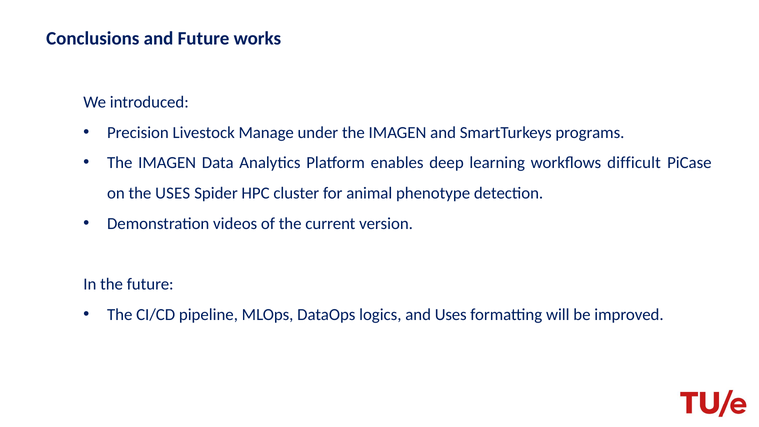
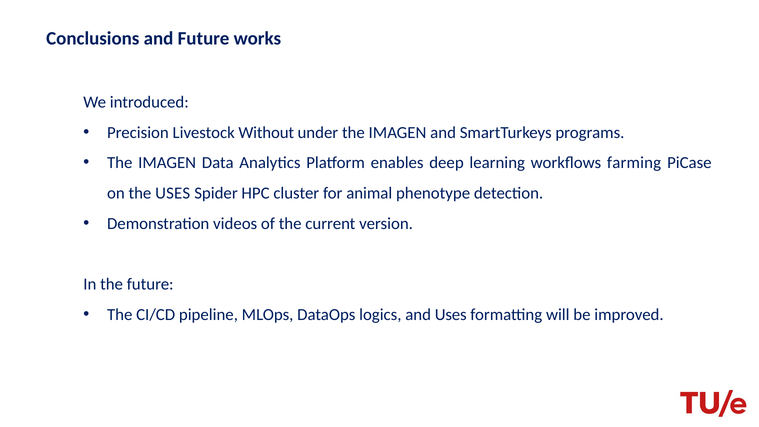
Manage: Manage -> Without (266, 132)
difficult: difficult -> farming (634, 163)
